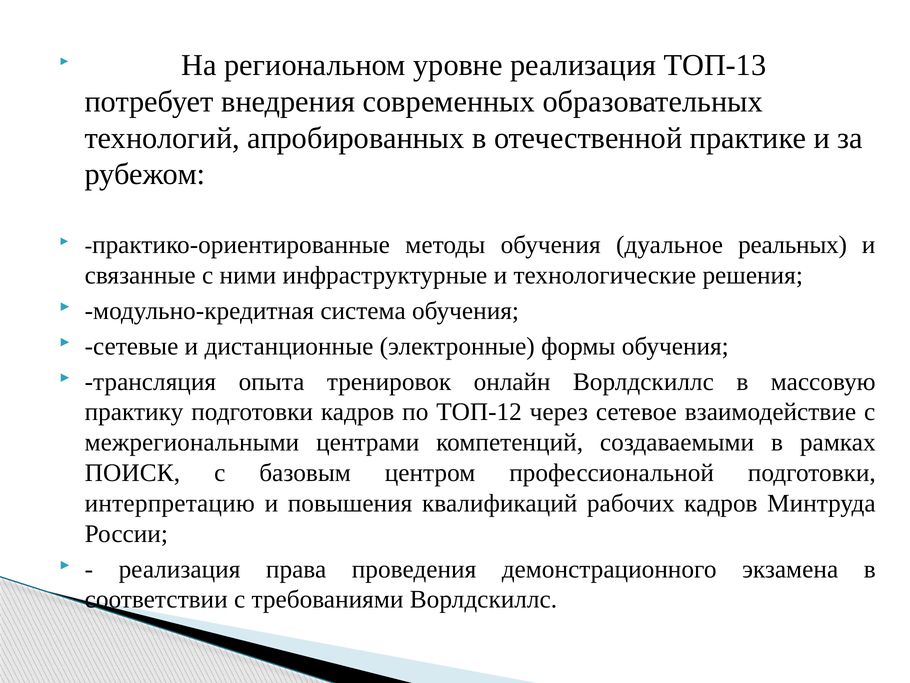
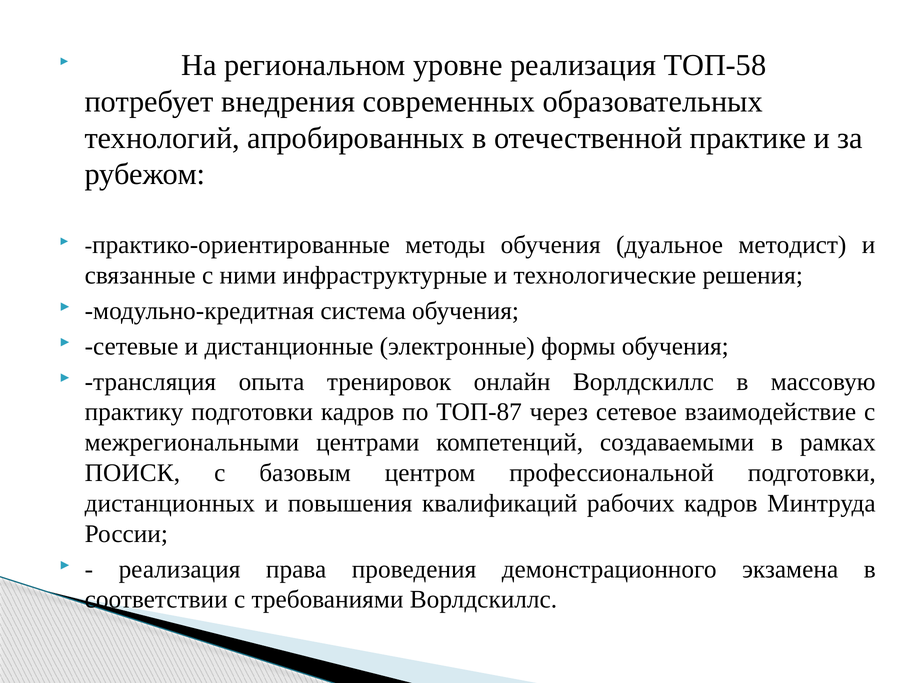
ТОП-13: ТОП-13 -> ТОП-58 (715, 65)
реальных: реальных -> методист (792, 245)
ТОП-12: ТОП-12 -> ТОП-87 (479, 412)
интерпретацию: интерпретацию -> дистанционных (170, 503)
